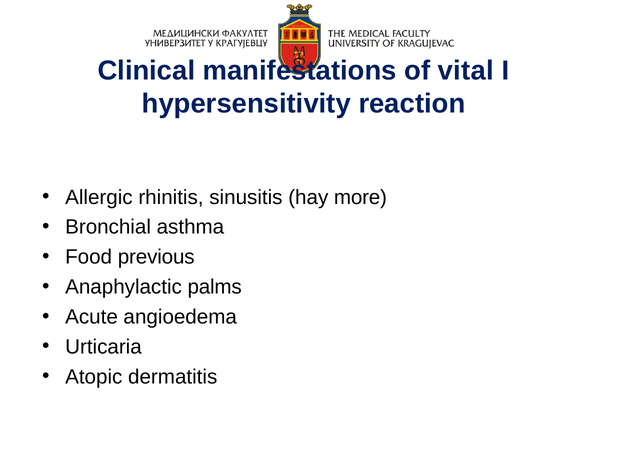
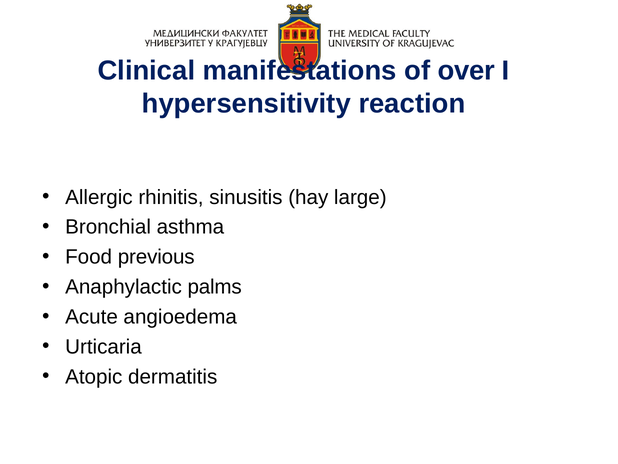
vital: vital -> over (466, 70)
more: more -> large (360, 197)
